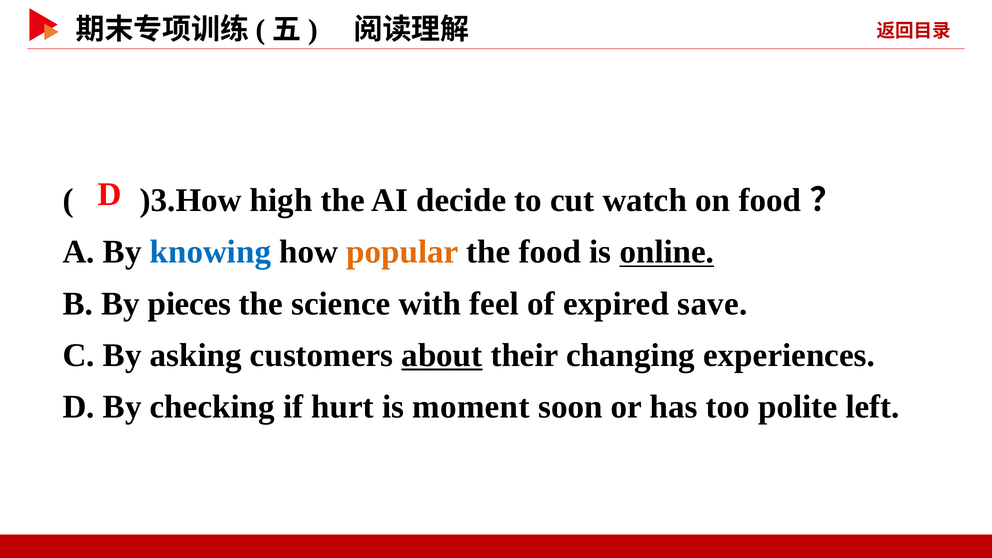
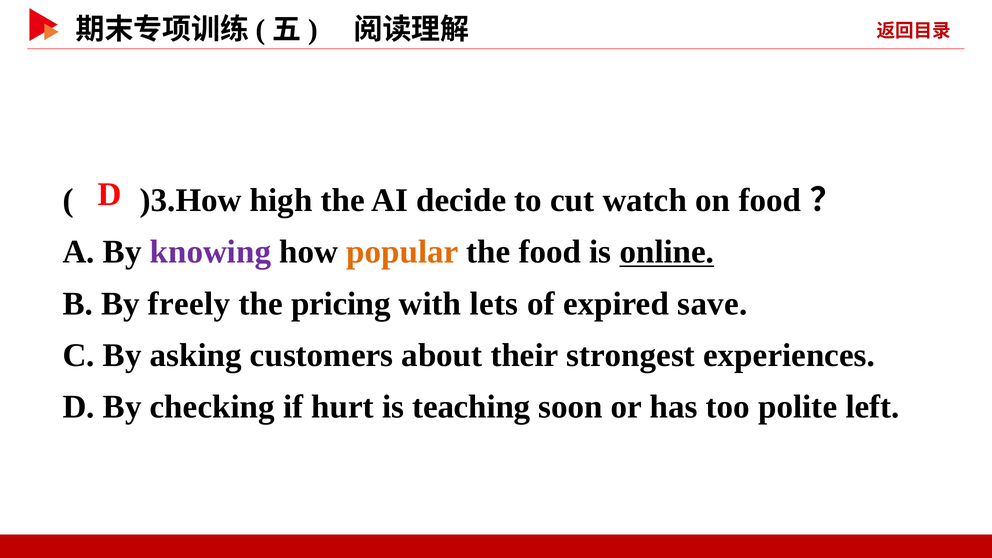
knowing colour: blue -> purple (210, 252)
pieces: pieces -> freely (189, 304)
science: science -> pricing (341, 304)
feel: feel -> lets (494, 304)
about underline: present -> none (442, 355)
changing: changing -> strongest (631, 355)
moment: moment -> teaching (471, 407)
